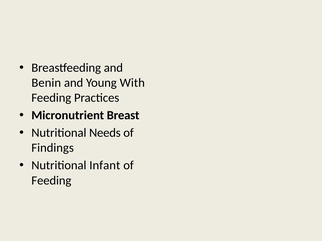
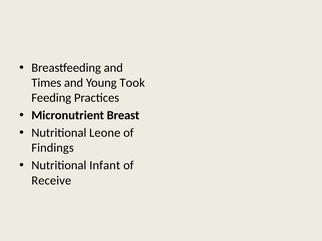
Benin: Benin -> Times (46, 83)
With: With -> Took (132, 83)
Needs: Needs -> Leone (105, 133)
Feeding: Feeding -> Receive (51, 181)
